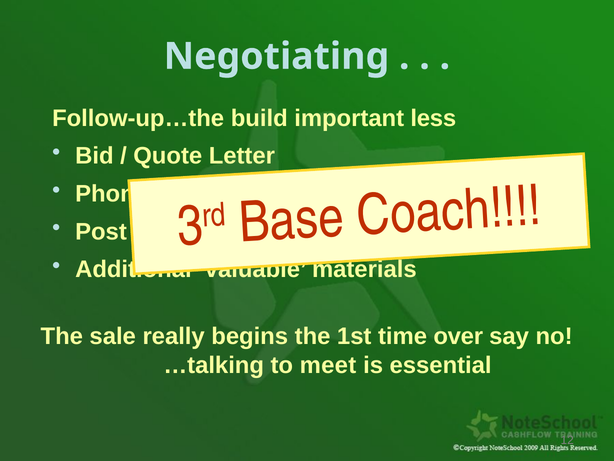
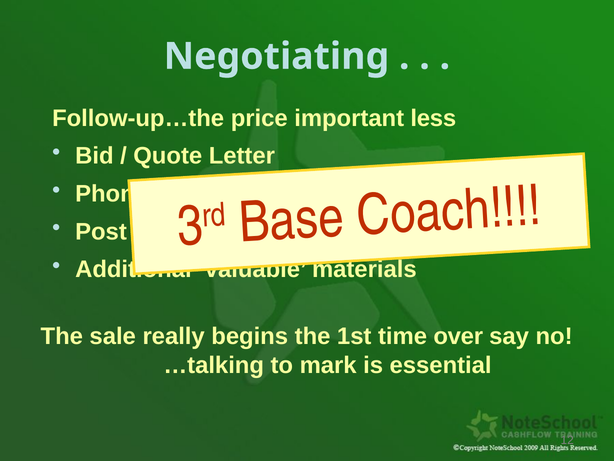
build: build -> price (259, 118)
meet: meet -> mark (328, 365)
